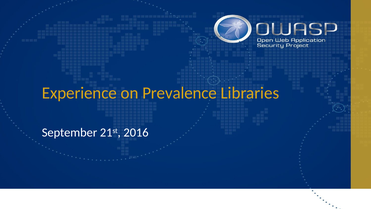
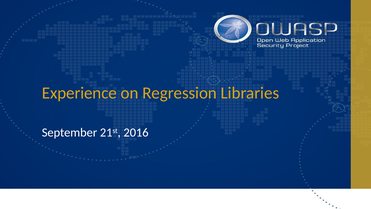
Prevalence: Prevalence -> Regression (180, 93)
